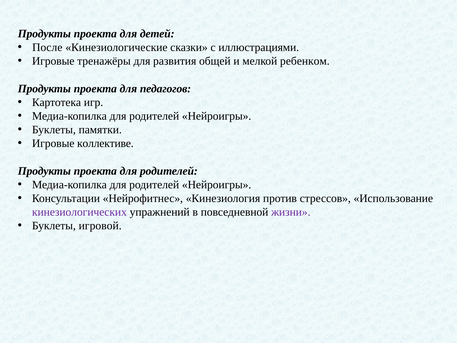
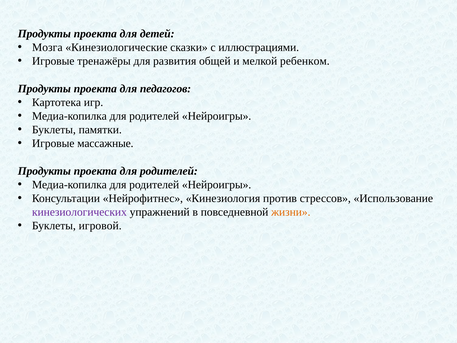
После: После -> Мозга (47, 47)
коллективе: коллективе -> массажные (105, 143)
жизни colour: purple -> orange (291, 212)
